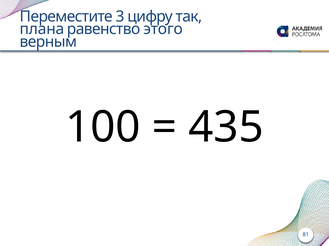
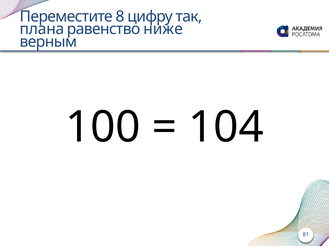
3: 3 -> 8 (120, 17)
этого: этого -> ниже (163, 29)
435: 435 -> 104 (226, 128)
